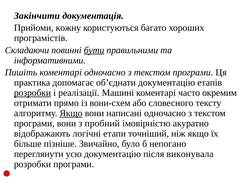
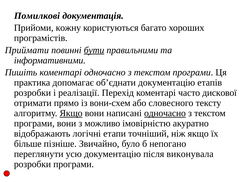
Закінчити: Закінчити -> Помилкові (37, 16)
Складаючи: Складаючи -> Приймати (27, 50)
розробки underline: present -> none (32, 93)
Машині: Машині -> Перехід (118, 93)
окремим: окремим -> дискової (220, 93)
одночасно underline: none -> present (165, 113)
пробний: пробний -> можливо (102, 124)
